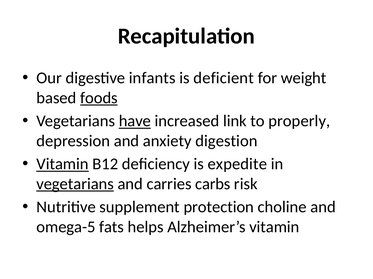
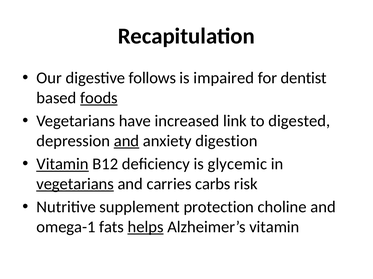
infants: infants -> follows (152, 78)
deficient: deficient -> impaired (224, 78)
weight: weight -> dentist (304, 78)
have underline: present -> none (135, 121)
properly: properly -> digested (299, 121)
and underline: none -> present (127, 141)
expedite: expedite -> glycemic (237, 164)
omega-5: omega-5 -> omega-1 (66, 227)
helps underline: none -> present (146, 227)
